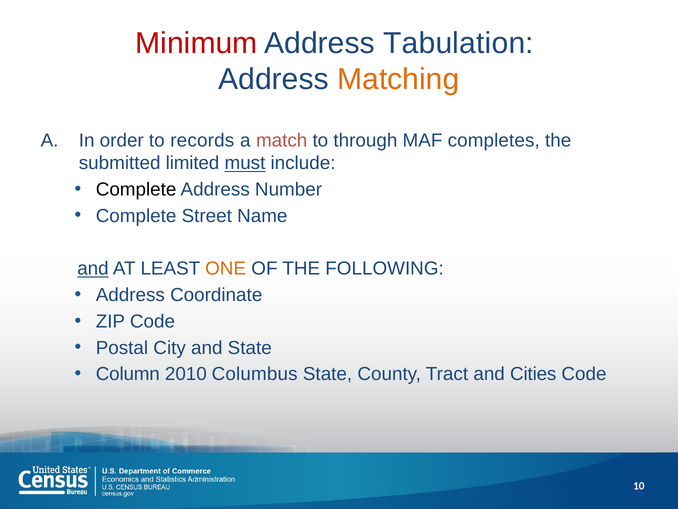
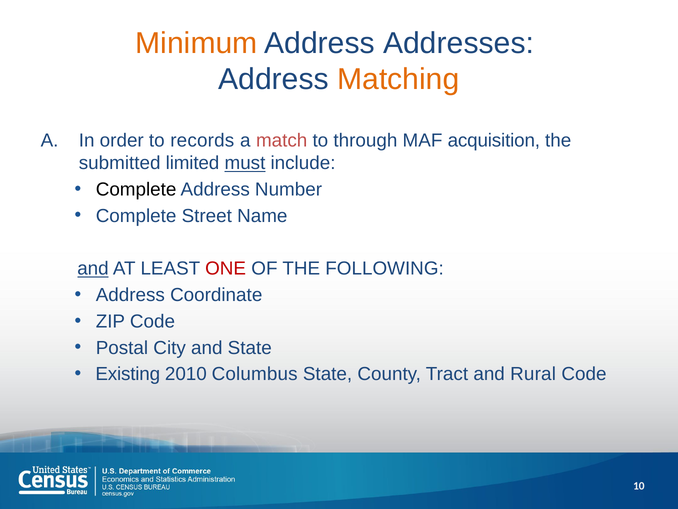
Minimum colour: red -> orange (196, 43)
Tabulation: Tabulation -> Addresses (459, 43)
completes: completes -> acquisition (494, 140)
ONE colour: orange -> red (226, 268)
Column: Column -> Existing (128, 374)
Cities: Cities -> Rural (533, 374)
